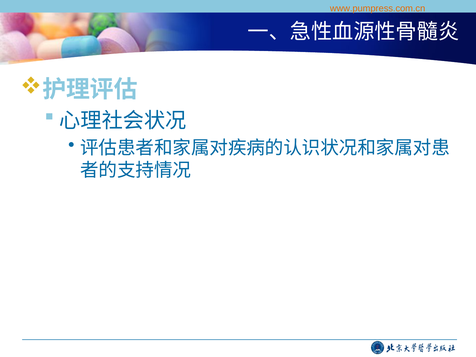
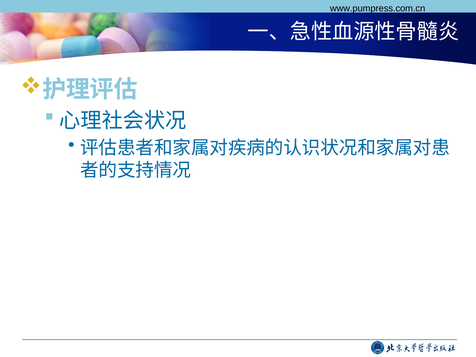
www.pumpress.com.cn colour: orange -> black (378, 9)
